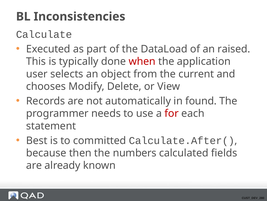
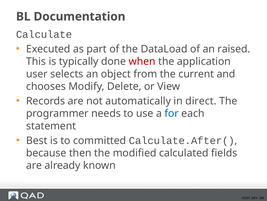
Inconsistencies: Inconsistencies -> Documentation (80, 17)
found: found -> direct (201, 101)
for colour: red -> blue (172, 113)
numbers: numbers -> modified (135, 152)
